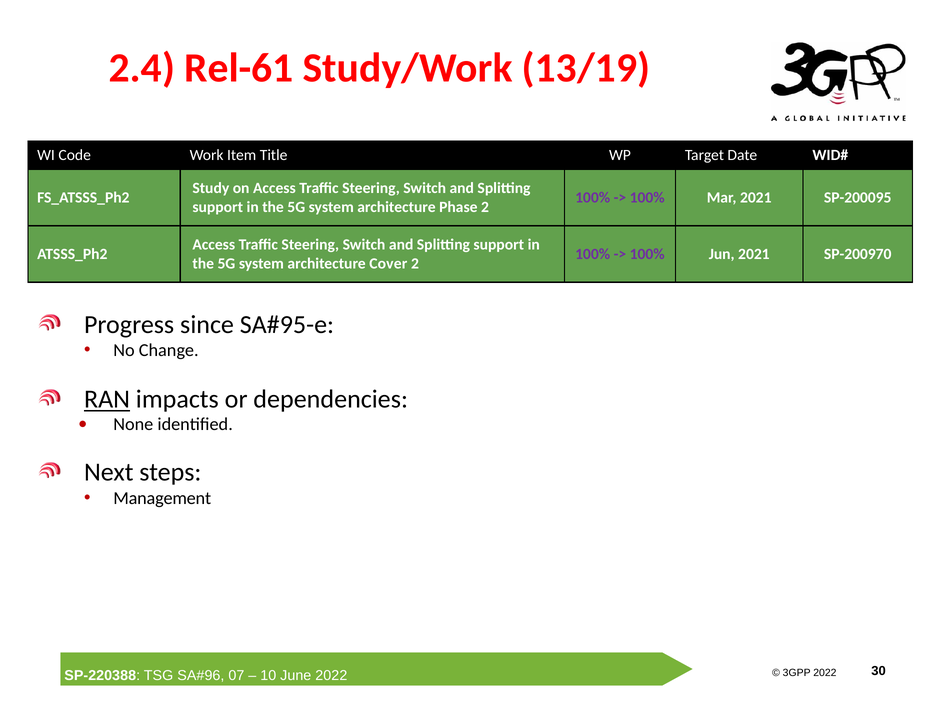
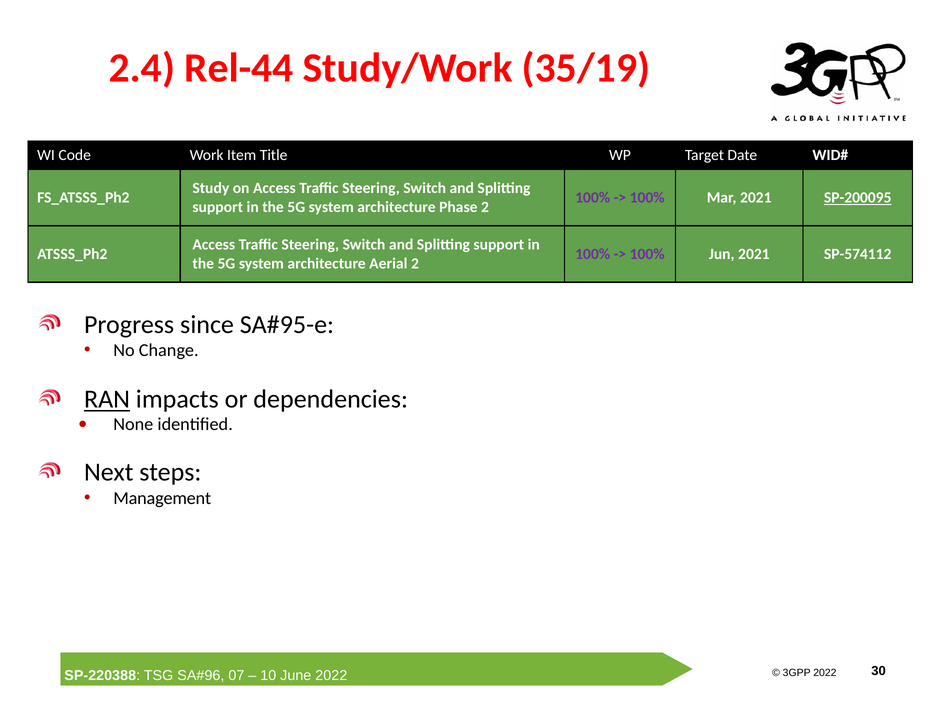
Rel-61: Rel-61 -> Rel-44 (239, 68)
13/19: 13/19 -> 35/19 (586, 68)
SP-200095 underline: none -> present (858, 198)
SP-200970: SP-200970 -> SP-574112 (858, 254)
Cover: Cover -> Aerial (388, 264)
